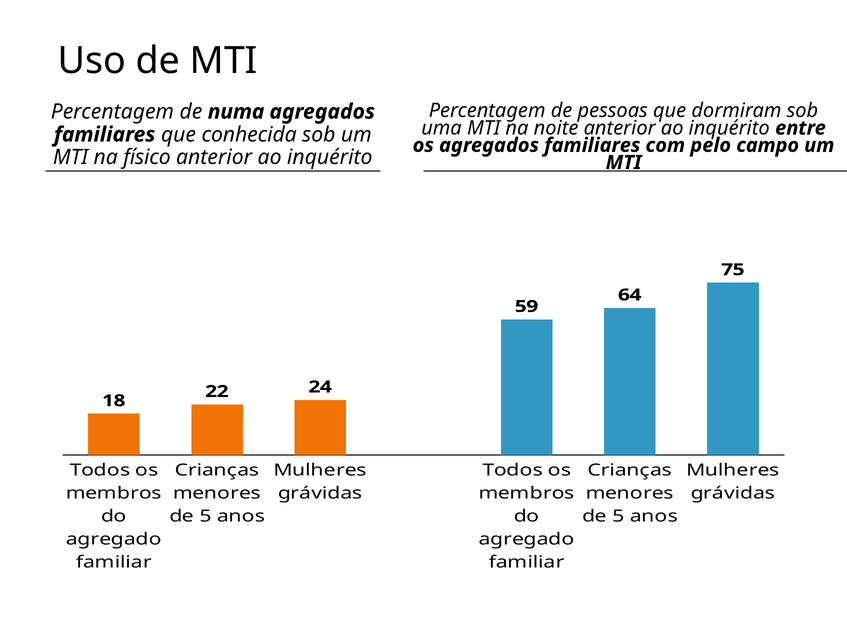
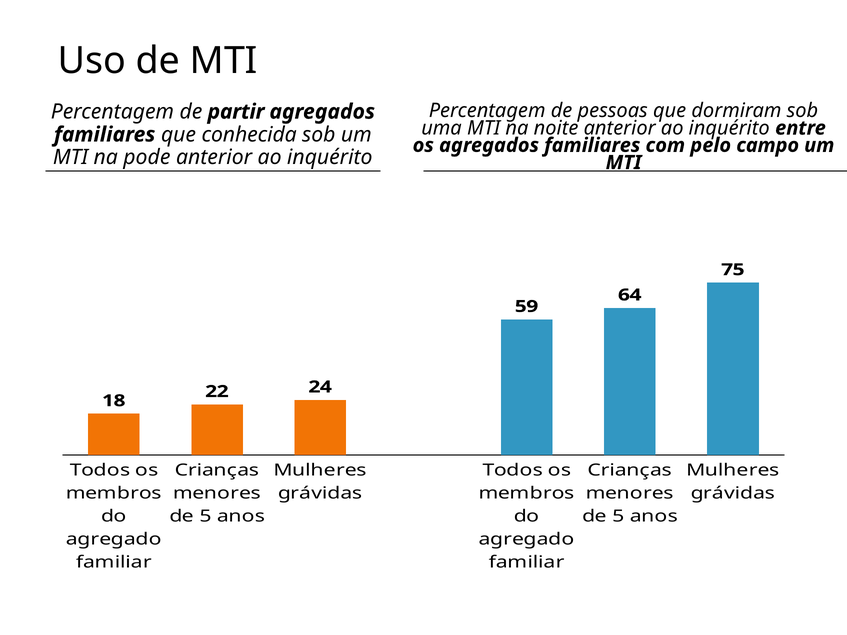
numa: numa -> partir (236, 112)
físico: físico -> pode (147, 158)
